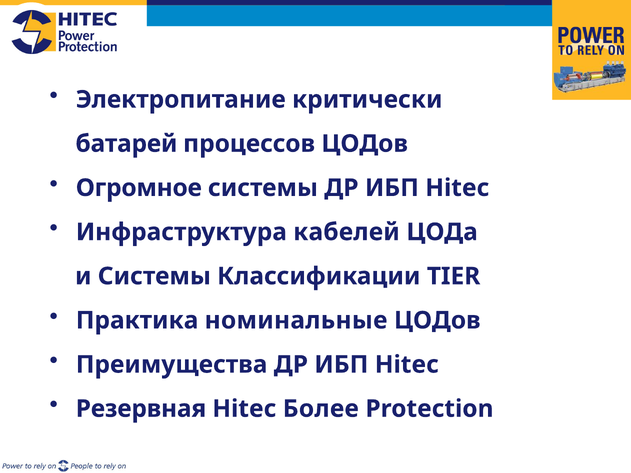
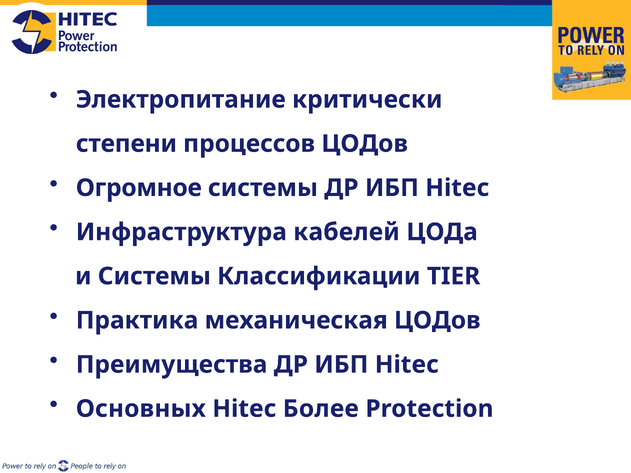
батарей: батарей -> степени (126, 144)
номинальные: номинальные -> механическая (296, 321)
Pезервнaя: Pезервнaя -> Основных (141, 409)
